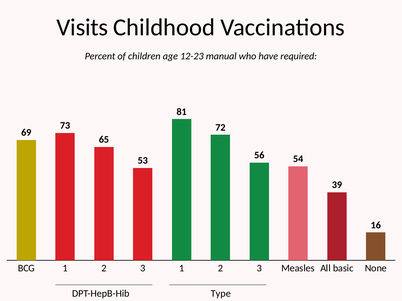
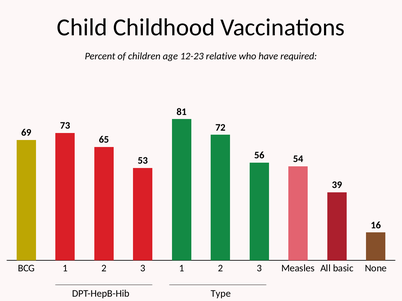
Visits: Visits -> Child (82, 27)
manual: manual -> relative (221, 56)
